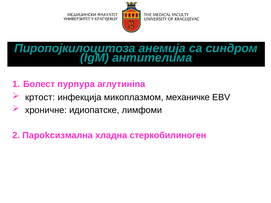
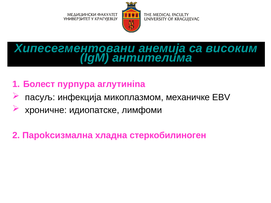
Пиропојкилоцитоза: Пиропојкилоцитоза -> Хипесегментовани (75, 48)
синдром: синдром -> високим (232, 48)
кртост: кртост -> пасуљ (40, 98)
